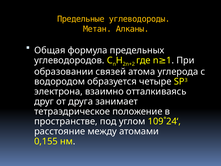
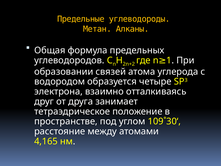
109˚24‘: 109˚24‘ -> 109˚30‘ (164, 121)
0,155: 0,155 -> 4,165 (46, 141)
